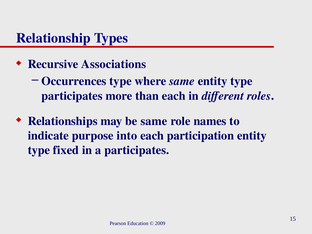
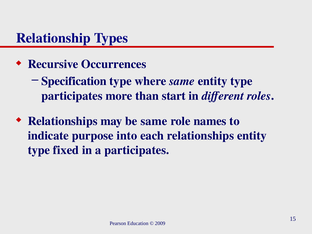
Associations: Associations -> Occurrences (114, 64)
Occurrences: Occurrences -> Specification (74, 81)
than each: each -> start (174, 96)
each participation: participation -> relationships (200, 136)
